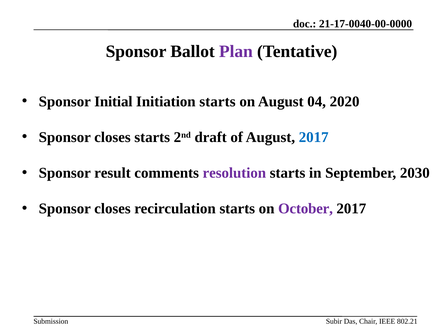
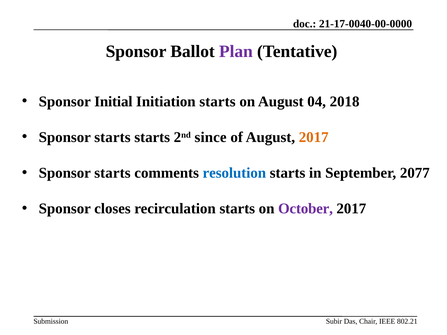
2020: 2020 -> 2018 (345, 102)
closes: closes -> starts (112, 137)
draft: draft -> since (211, 137)
2017 colour: blue -> orange (314, 137)
result: result -> starts (112, 173)
resolution colour: purple -> blue (234, 173)
2030: 2030 -> 2077 (415, 173)
